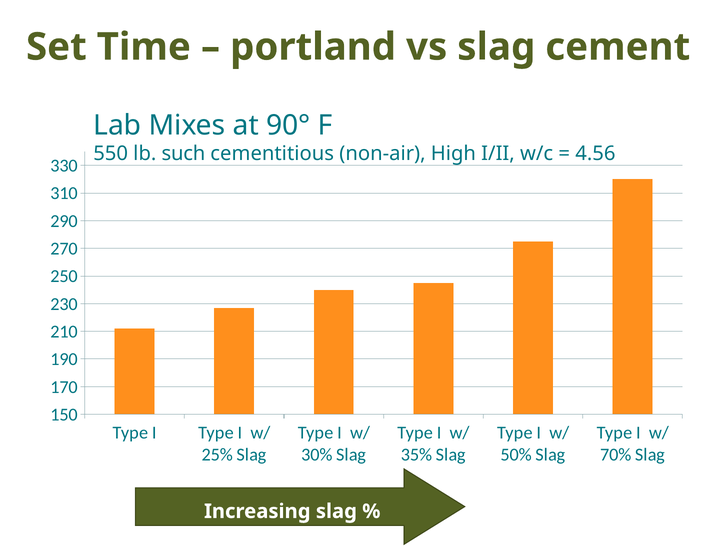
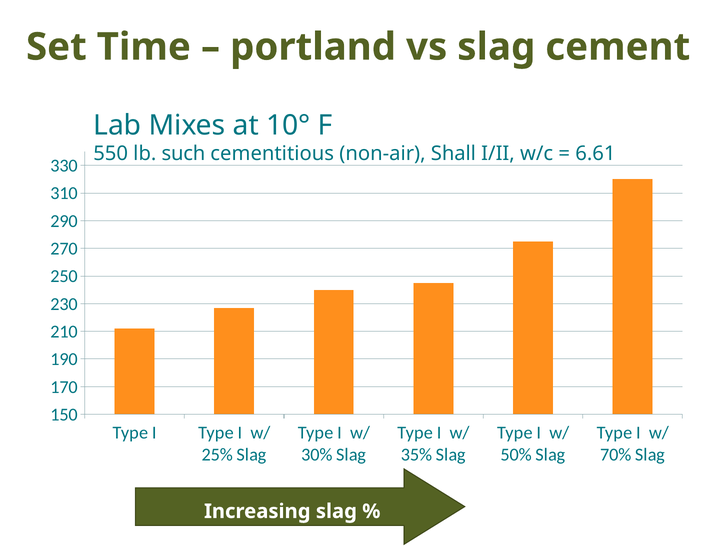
90°: 90° -> 10° (288, 125)
High: High -> Shall (453, 154)
4.56: 4.56 -> 6.61 (595, 154)
